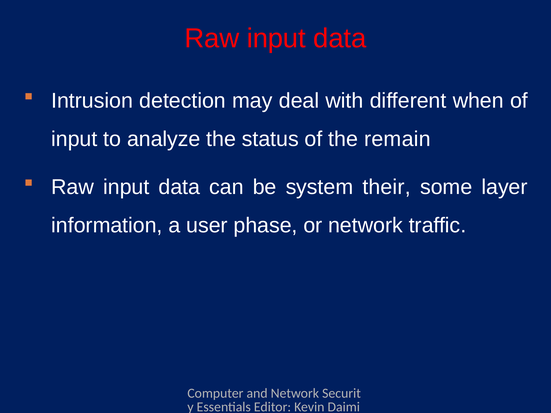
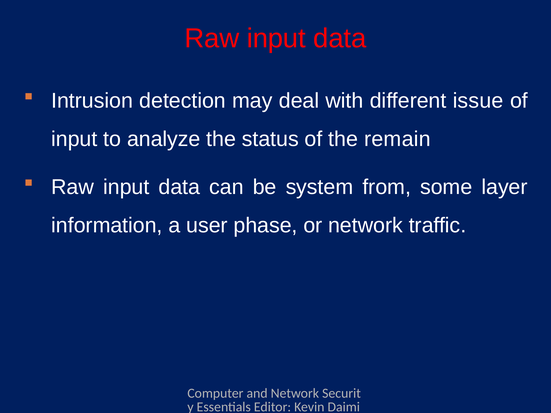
when: when -> issue (478, 101)
their: their -> from (387, 187)
